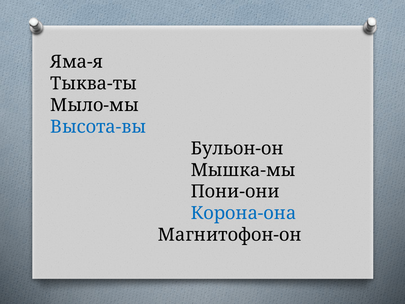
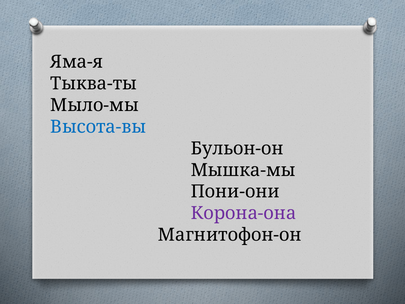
Корона-она colour: blue -> purple (243, 213)
